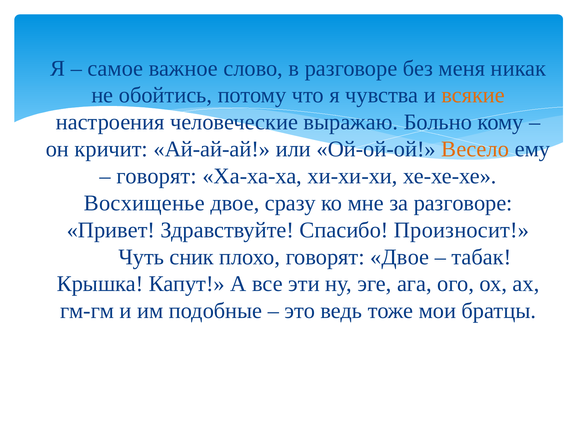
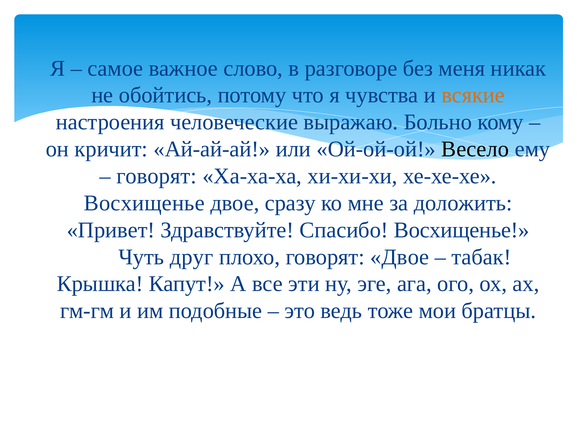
Весело colour: orange -> black (475, 149)
за разговоре: разговоре -> доложить (463, 203)
Спасибо Произносит: Произносит -> Восхищенье (462, 230)
сник: сник -> друг (192, 257)
